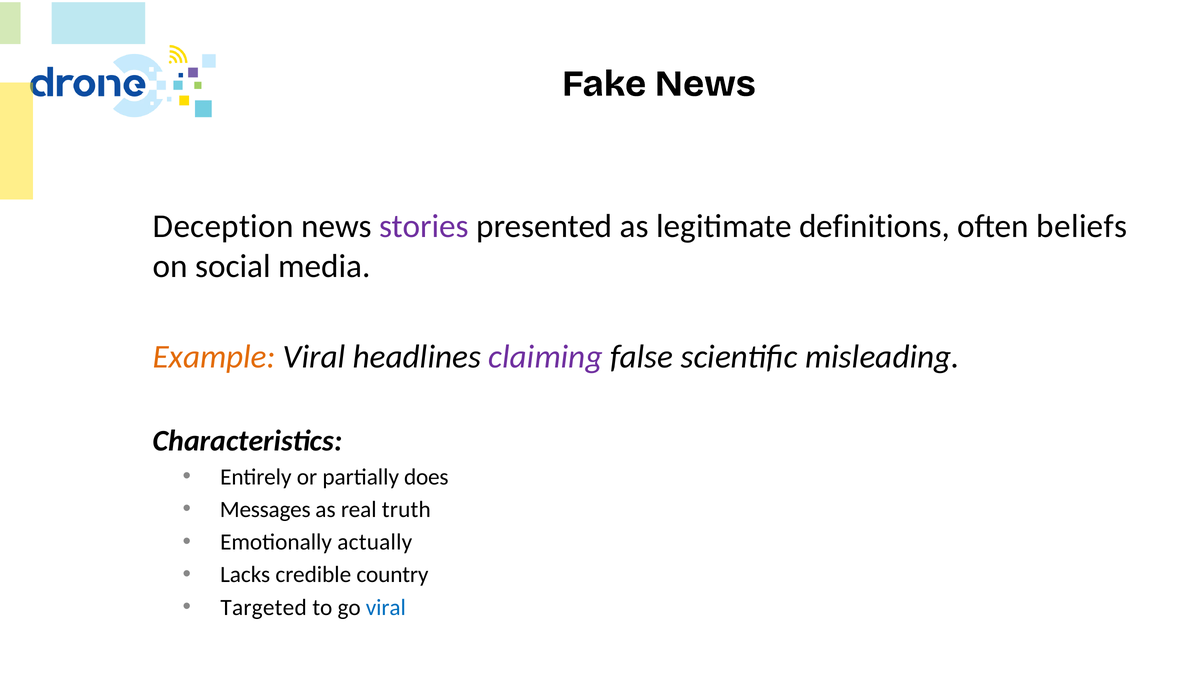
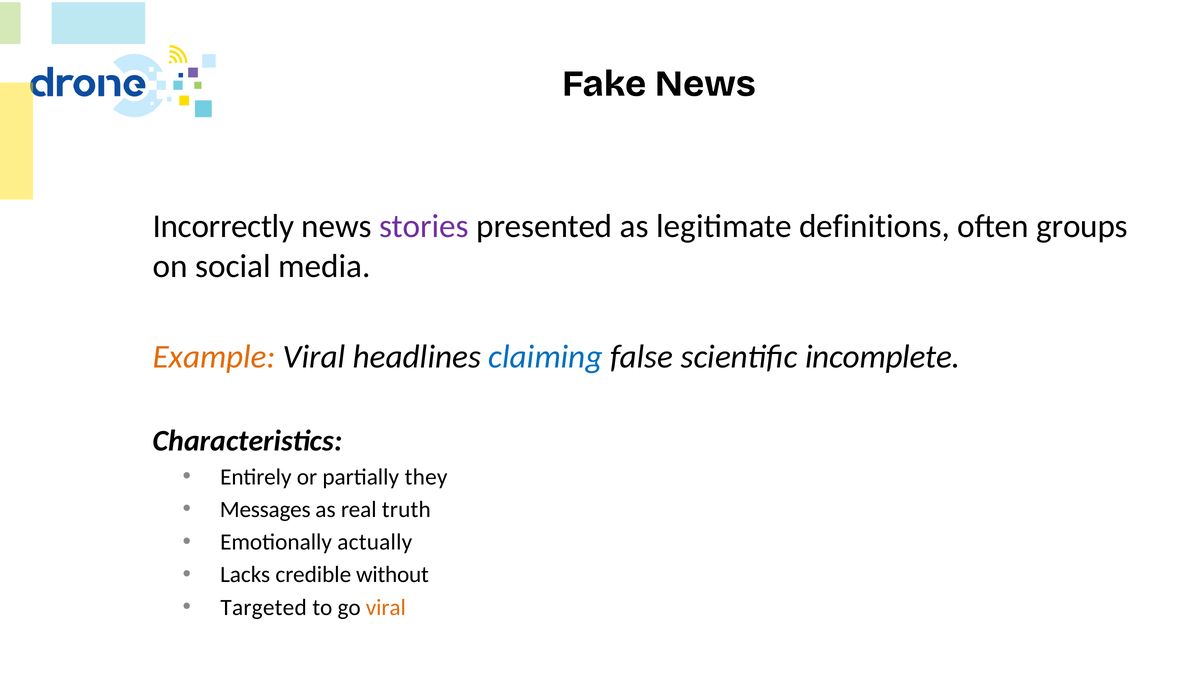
Deception: Deception -> Incorrectly (223, 226)
beliefs: beliefs -> groups (1082, 226)
claiming colour: purple -> blue (546, 357)
misleading: misleading -> incomplete (883, 357)
does: does -> they (426, 477)
country: country -> without (392, 575)
viral colour: blue -> orange (386, 608)
